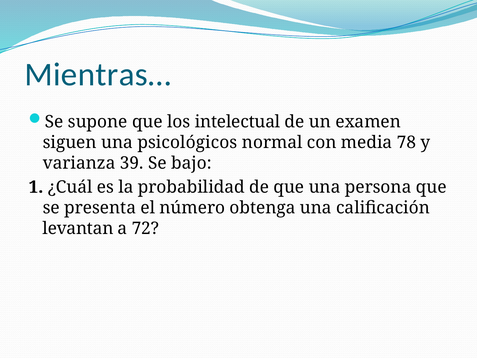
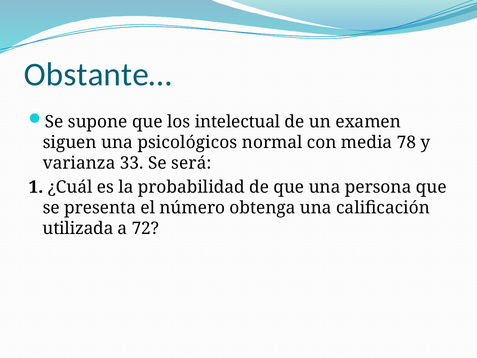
Mientras…: Mientras… -> Obstante… (98, 74)
39: 39 -> 33 (132, 163)
bajo: bajo -> será (191, 163)
levantan: levantan -> utilizada (78, 228)
